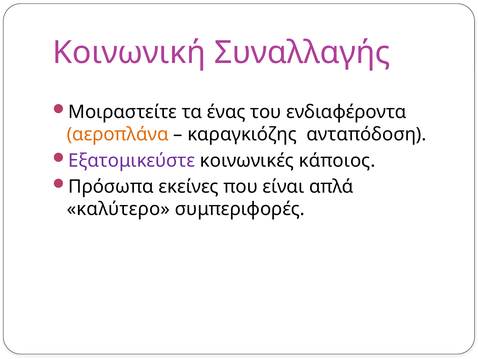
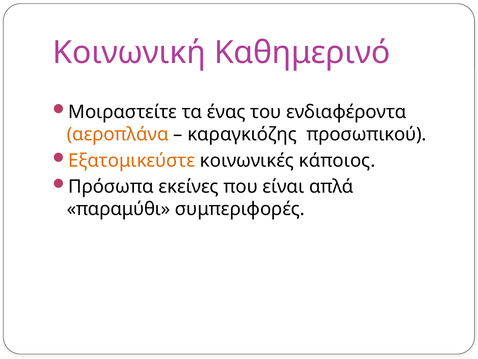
Συναλλαγής: Συναλλαγής -> Καθημερινό (302, 52)
ανταπόδοση: ανταπόδοση -> προσωπικού (366, 134)
Εξατομικεύστε colour: purple -> orange (132, 160)
καλύτερο: καλύτερο -> παραμύθι (119, 209)
